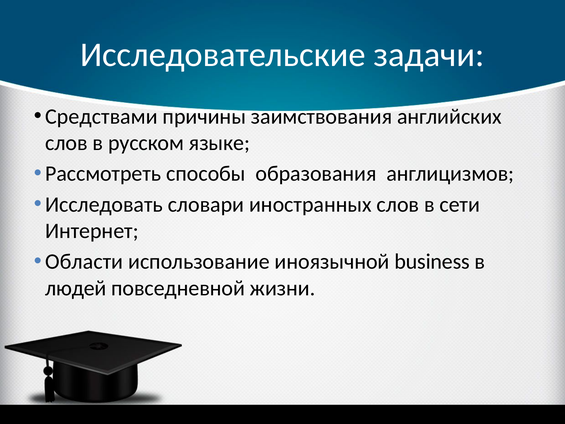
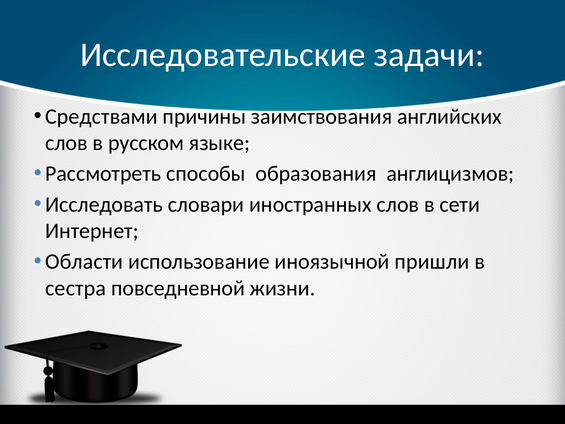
business: business -> пришли (432, 262)
людей: людей -> сестра (76, 288)
